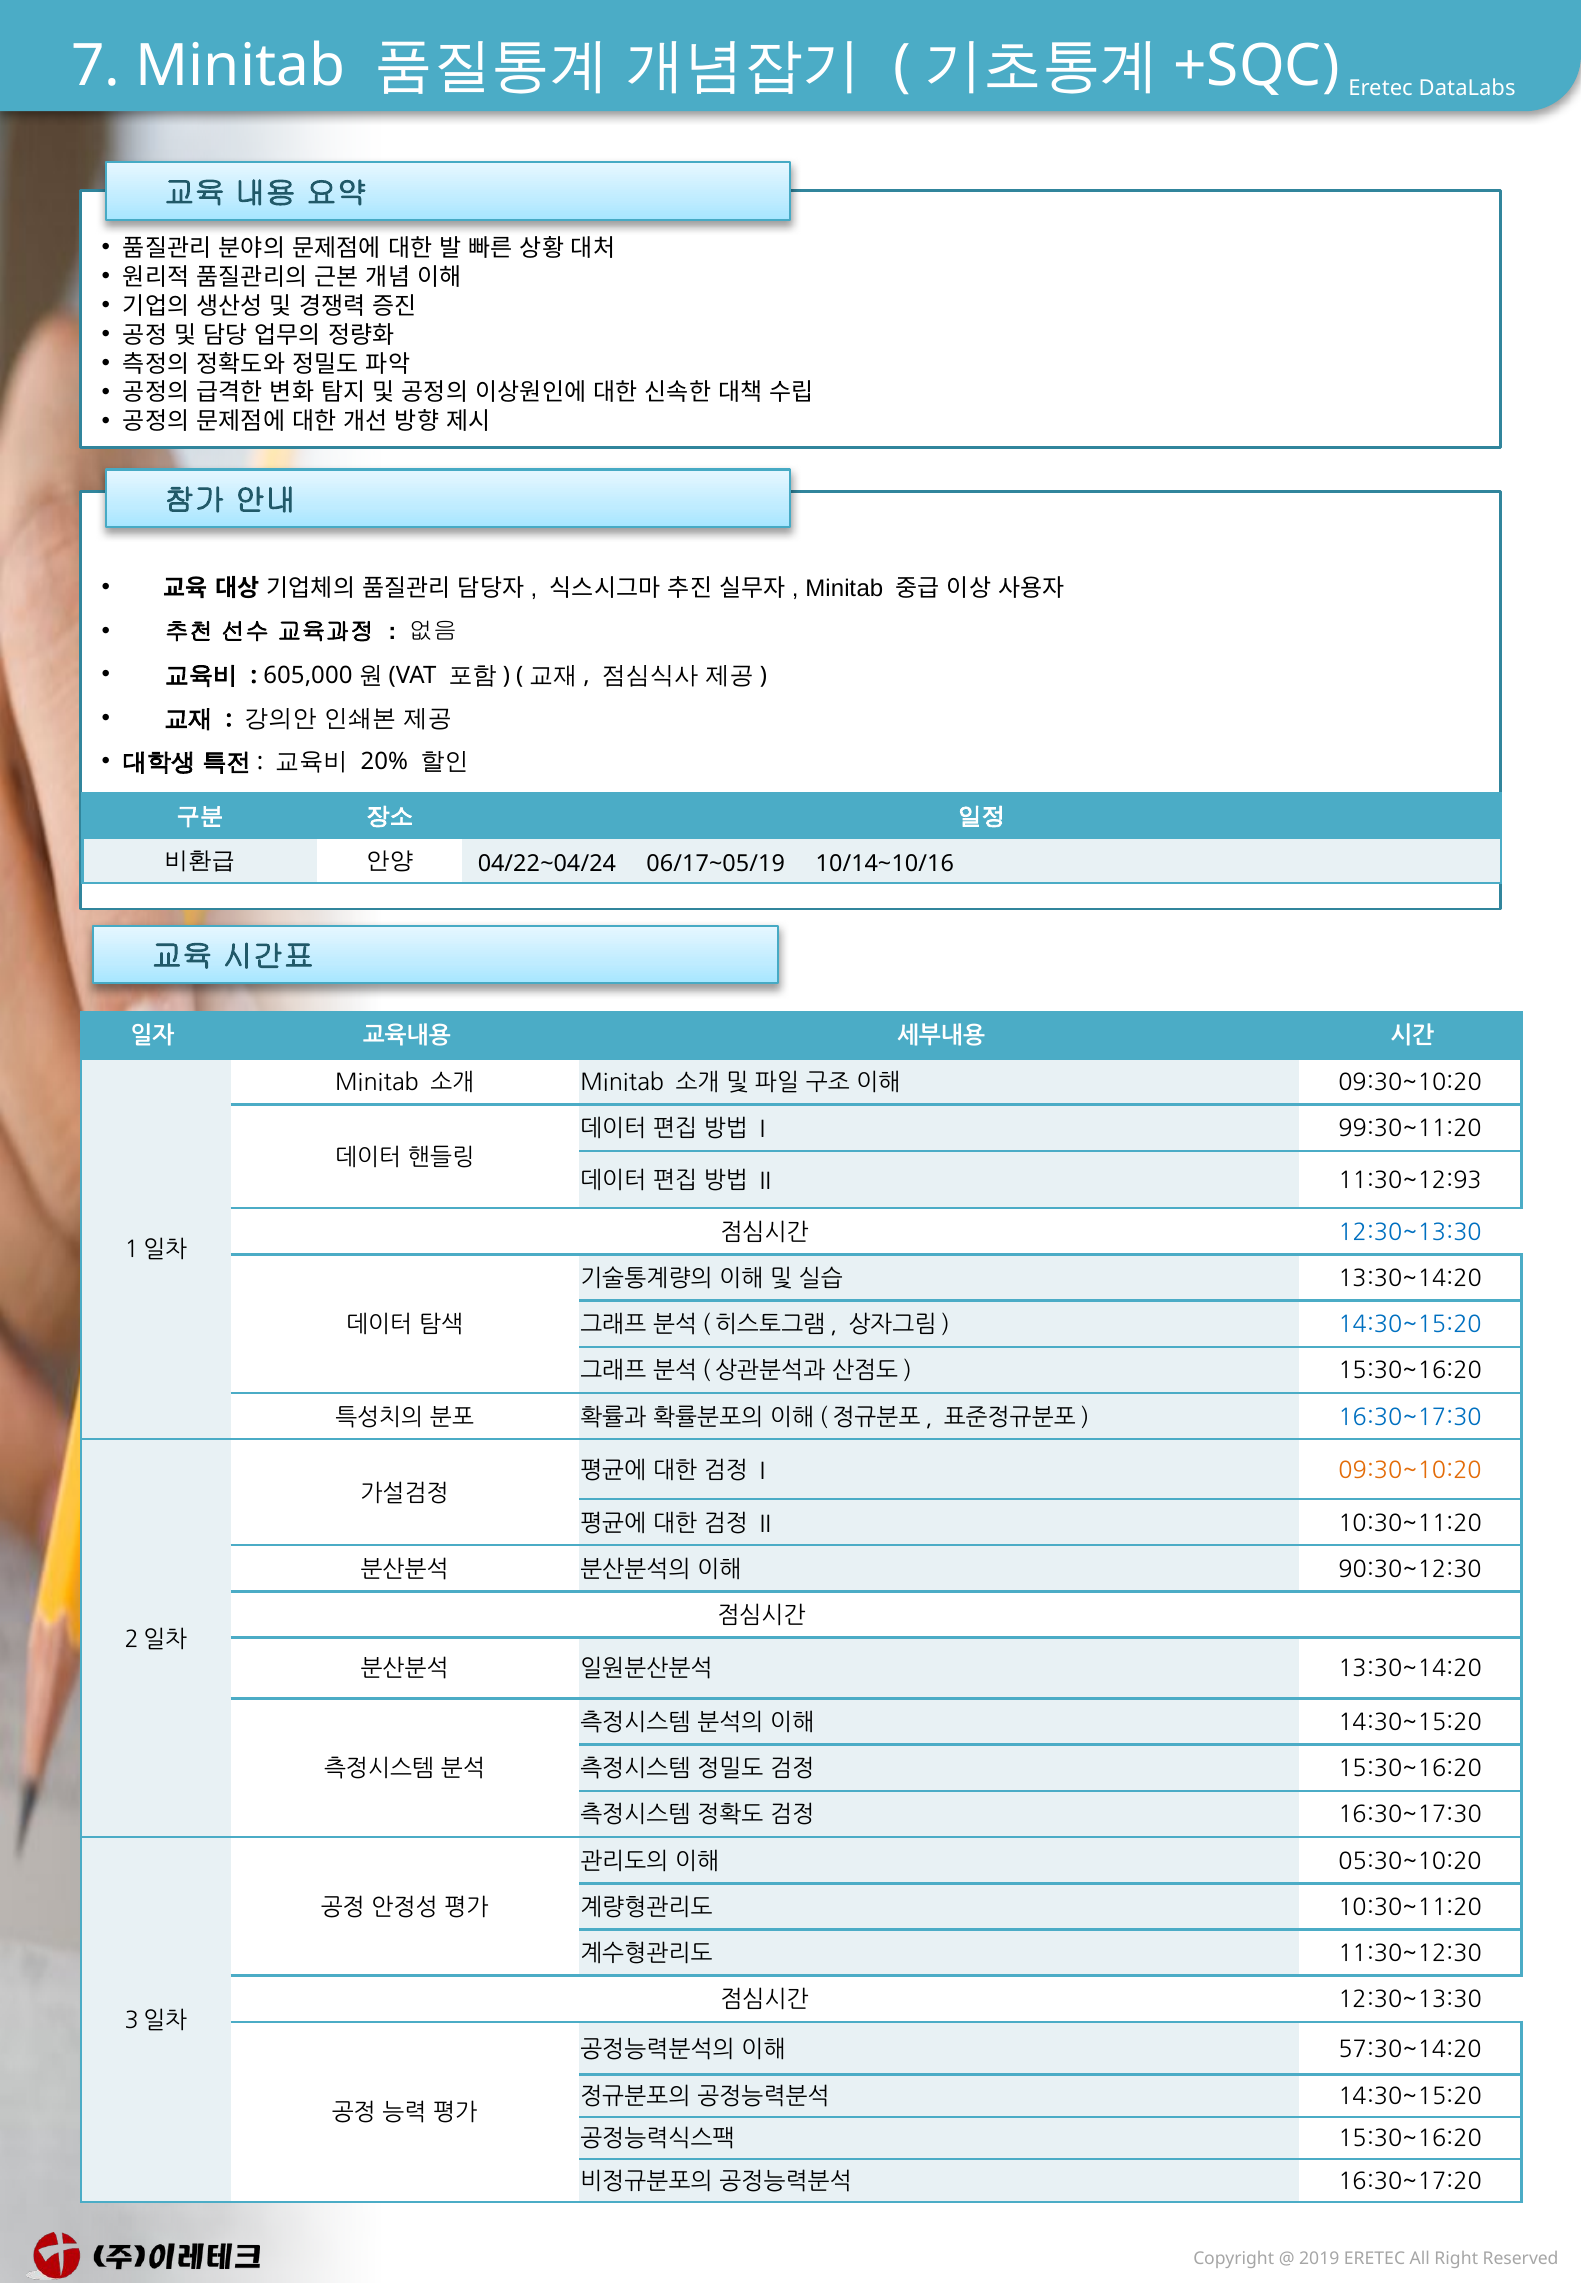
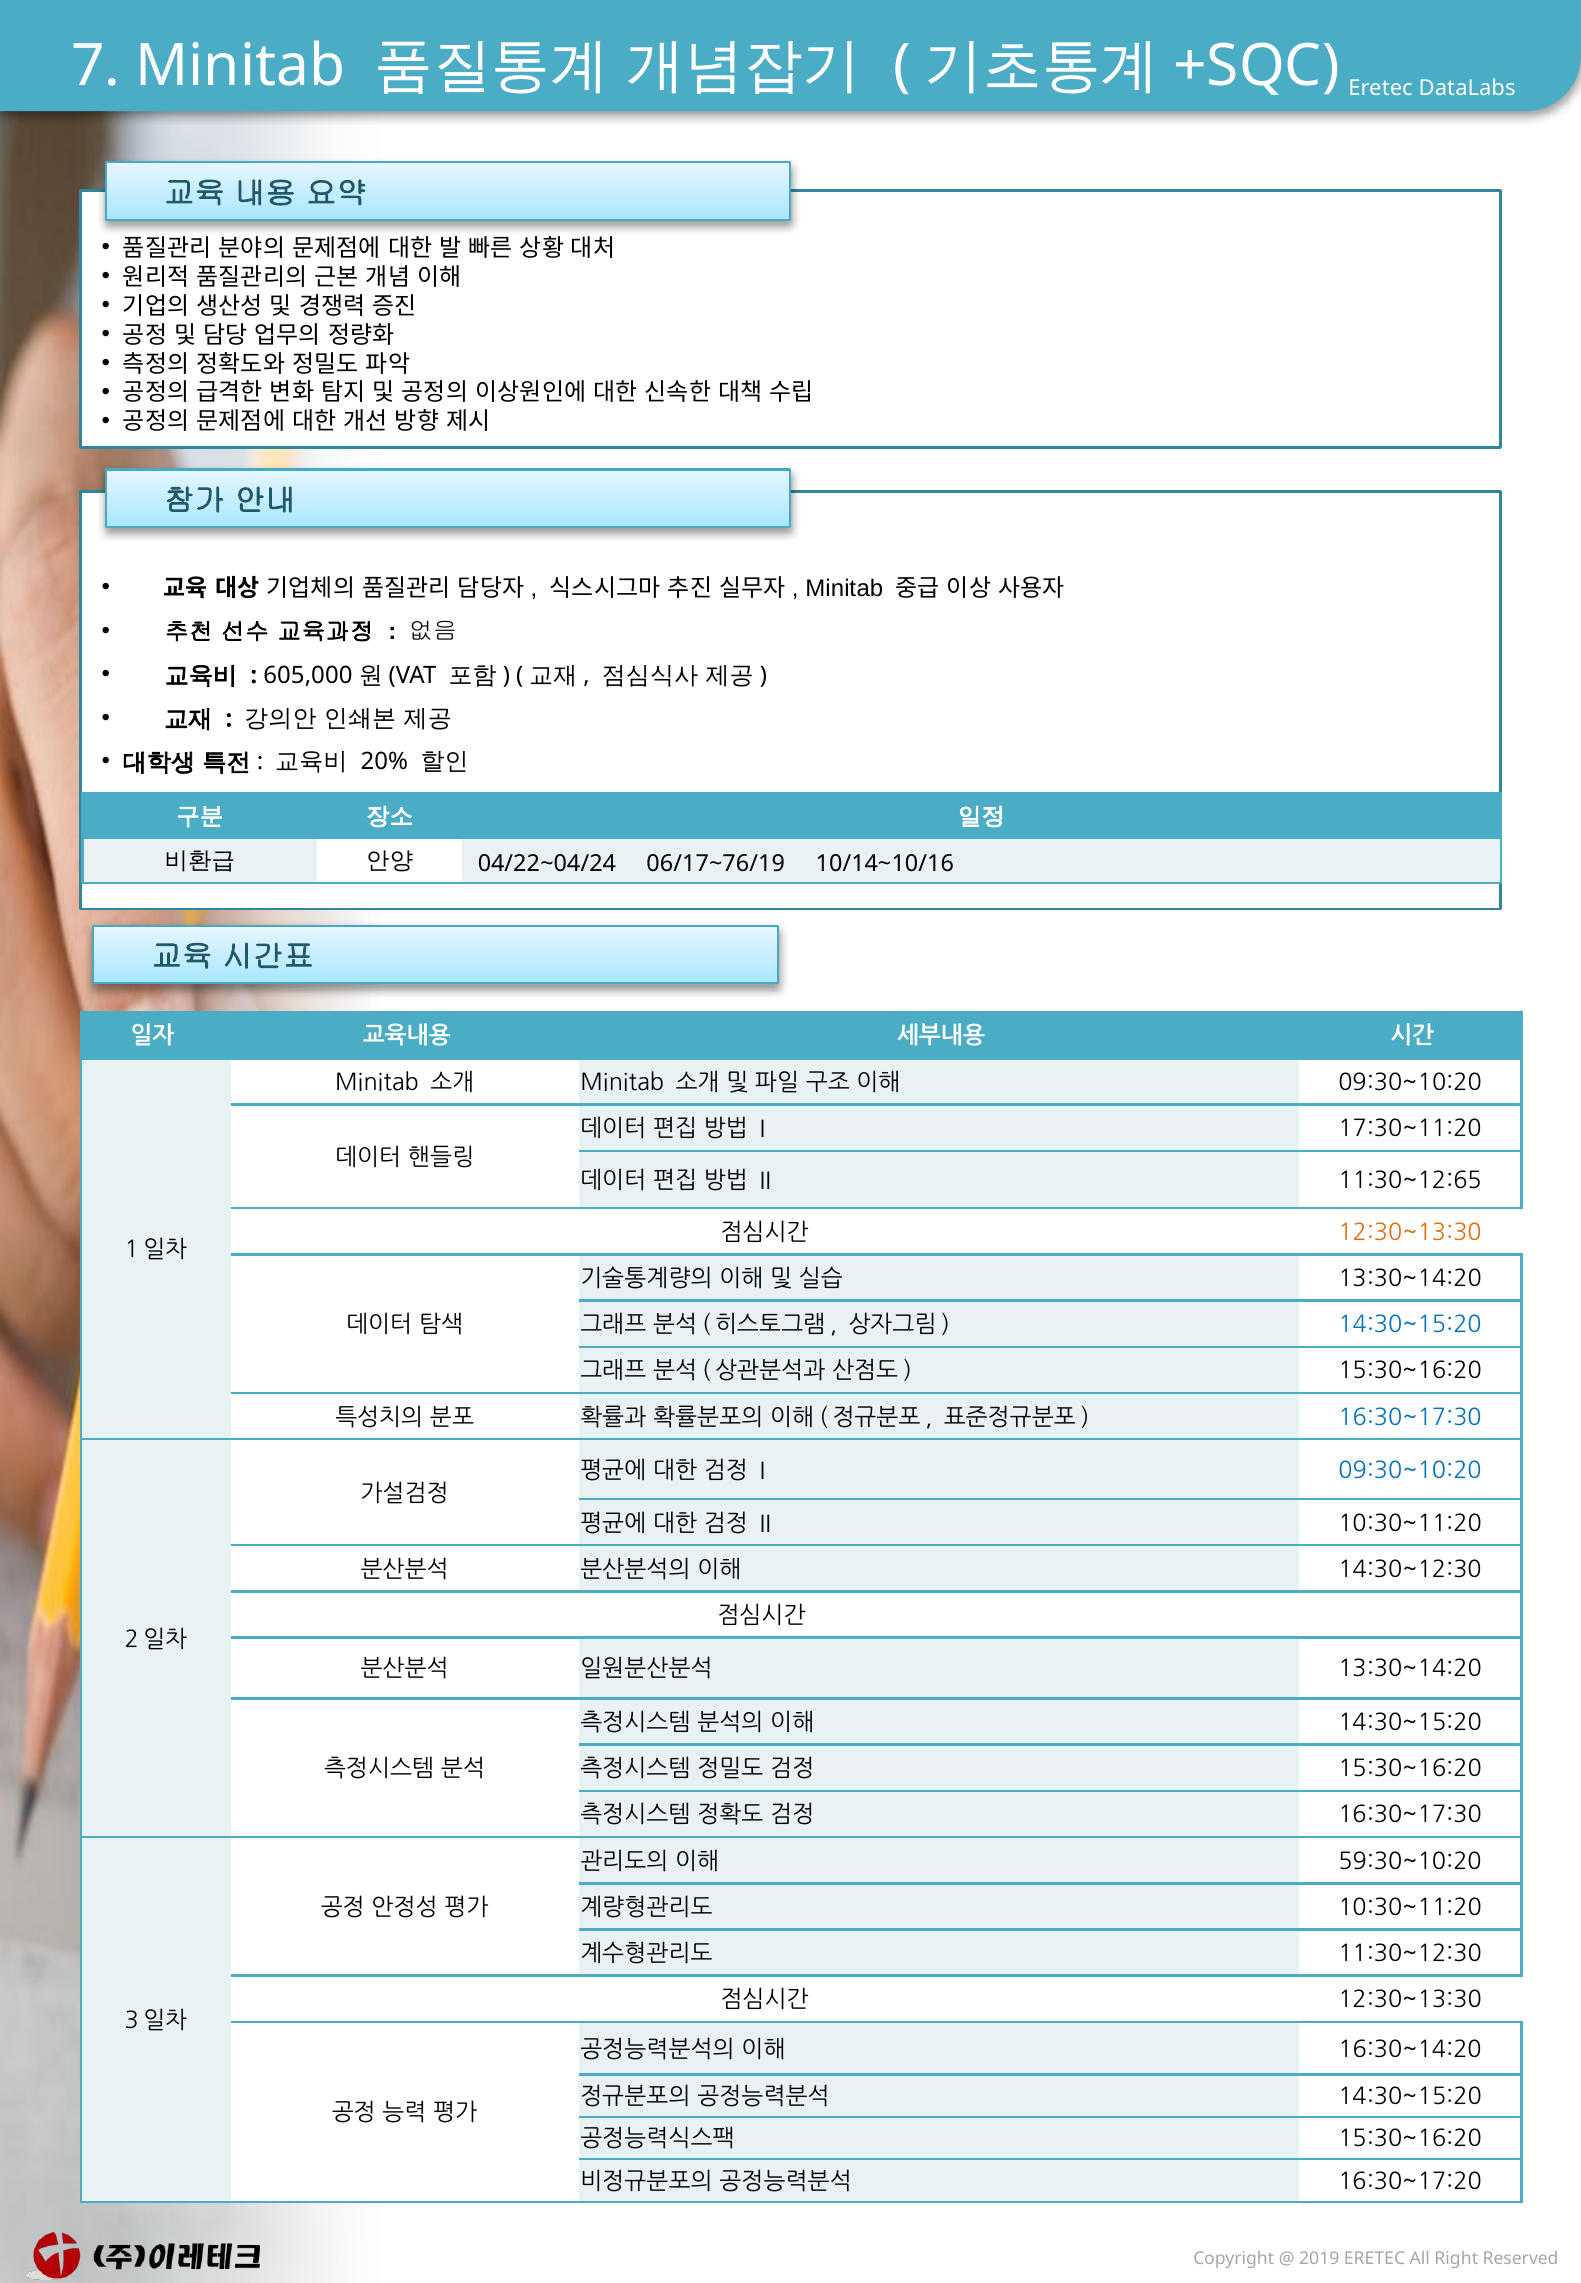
06/17~05/19: 06/17~05/19 -> 06/17~76/19 (716, 864)
99:30~11:20: 99:30~11:20 -> 17:30~11:20 (1410, 1129)
11:30~12:93: 11:30~12:93 -> 11:30~12:65 (1410, 1181)
12:30~13:30 colour: blue -> orange (1410, 1233)
09:30~10:20 colour: orange -> blue (1410, 1471)
90:30~12:30: 90:30~12:30 -> 14:30~12:30 (1410, 1570)
05:30~10:20: 05:30~10:20 -> 59:30~10:20 (1410, 1862)
57:30~14:20: 57:30~14:20 -> 16:30~14:20 (1410, 2050)
